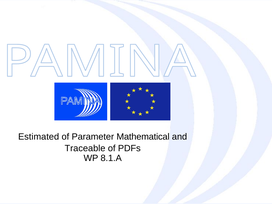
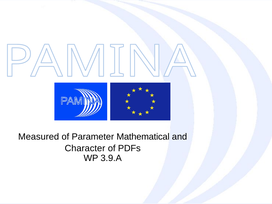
Estimated: Estimated -> Measured (39, 137)
Traceable: Traceable -> Character (85, 148)
8.1.A: 8.1.A -> 3.9.A (111, 158)
